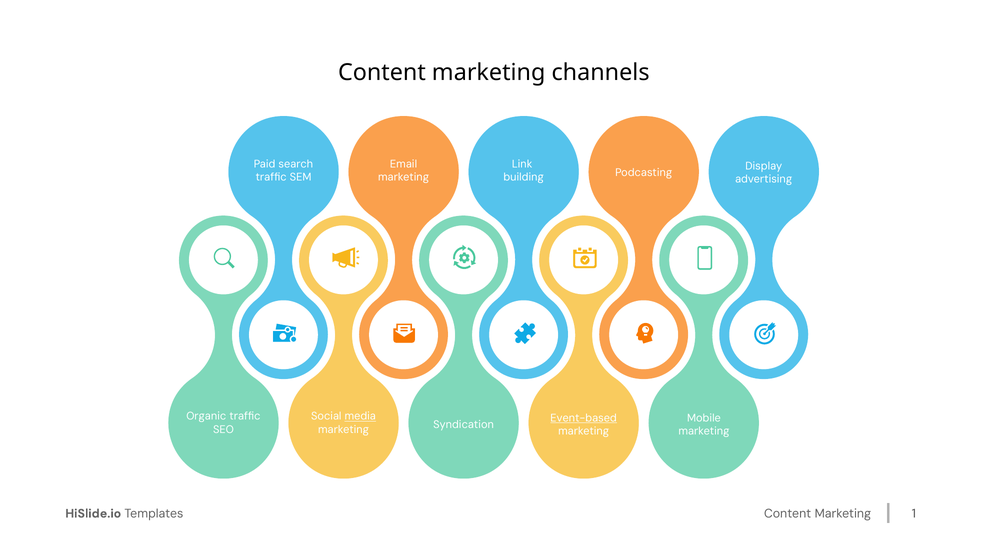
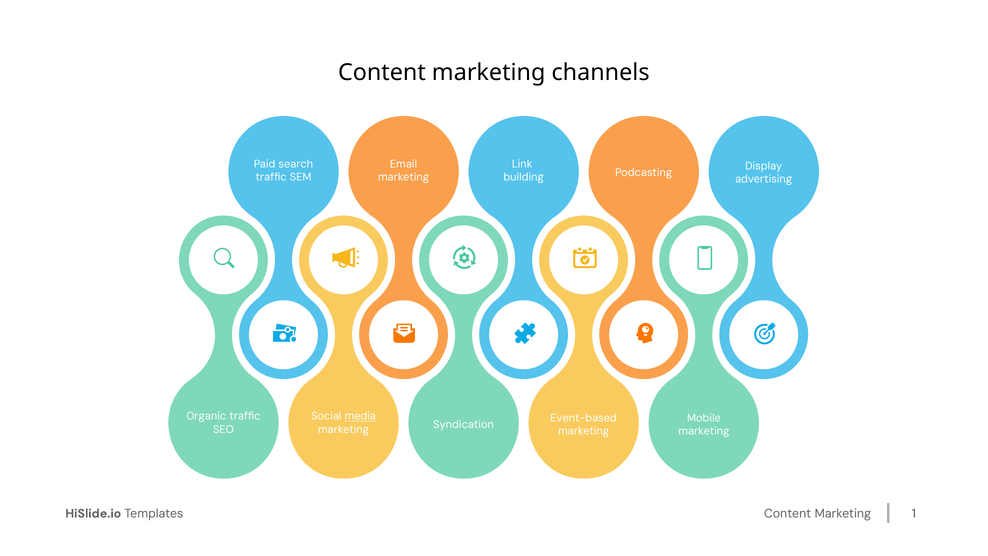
Event-based underline: present -> none (584, 418)
